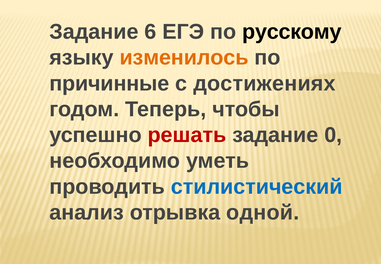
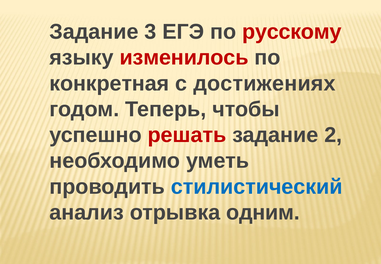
6: 6 -> 3 (150, 32)
русскому colour: black -> red (292, 32)
изменилось colour: orange -> red (184, 58)
причинные: причинные -> конкретная (109, 83)
0: 0 -> 2 (333, 135)
одной: одной -> одним (263, 212)
